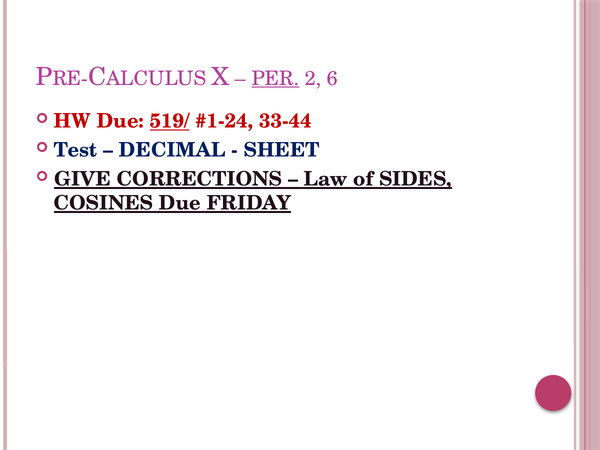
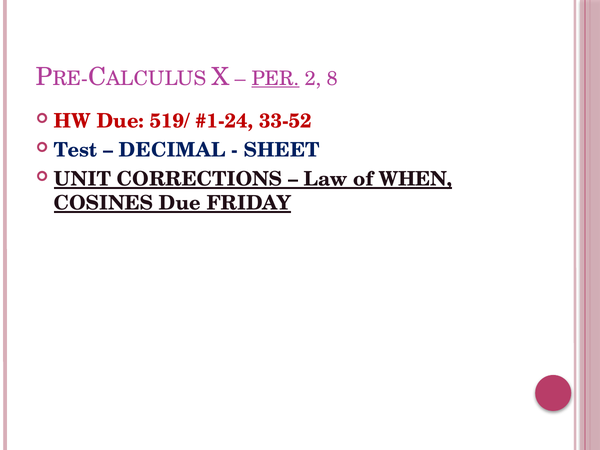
6: 6 -> 8 (332, 78)
519/ underline: present -> none (170, 121)
33-44: 33-44 -> 33-52 (286, 121)
GIVE: GIVE -> UNIT (82, 179)
SIDES: SIDES -> WHEN (416, 179)
